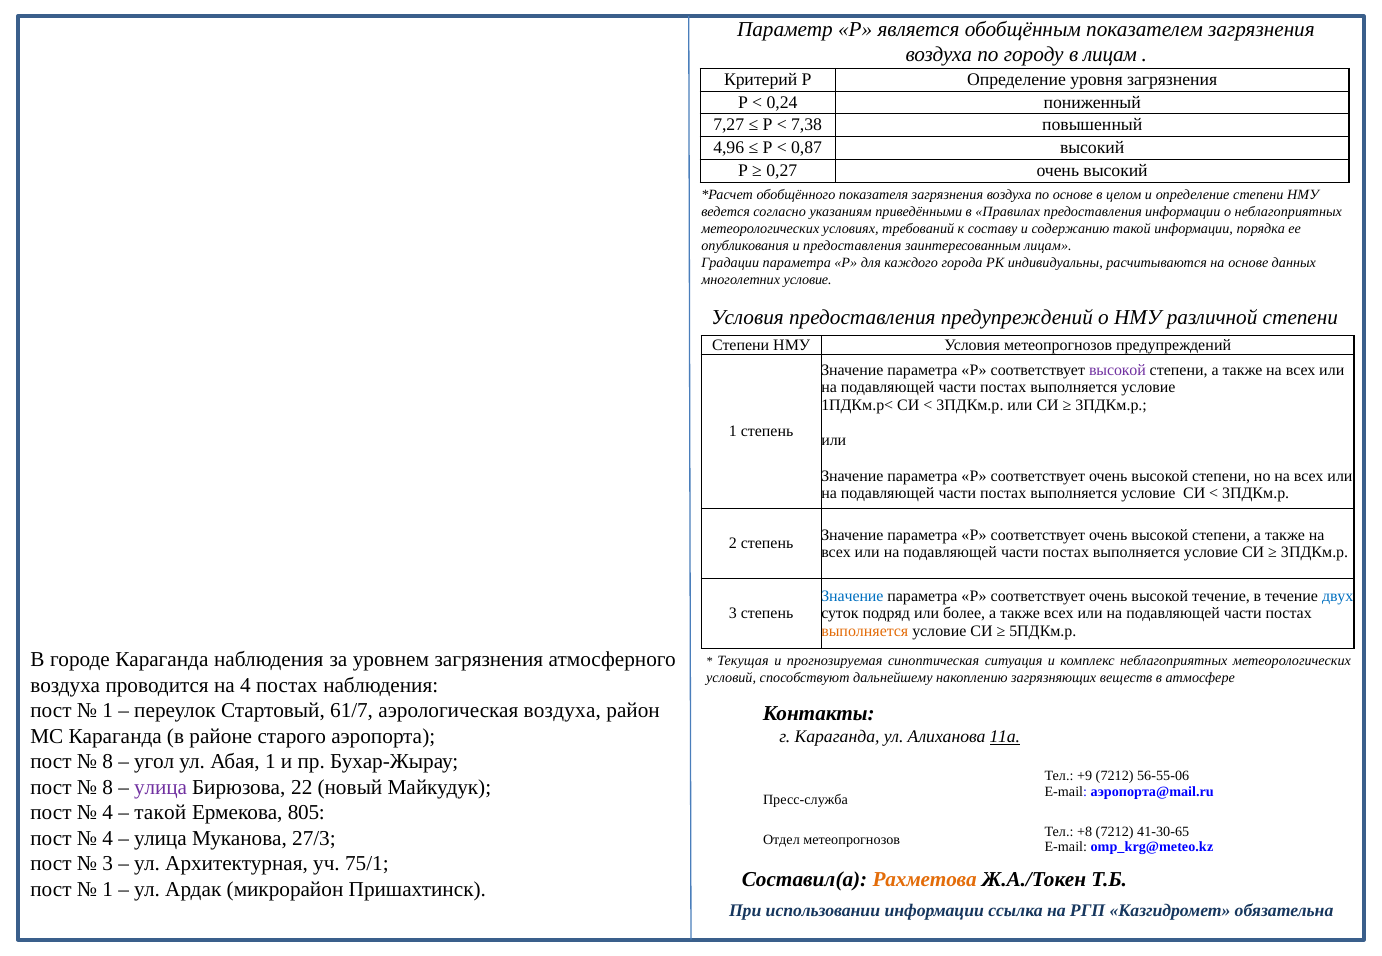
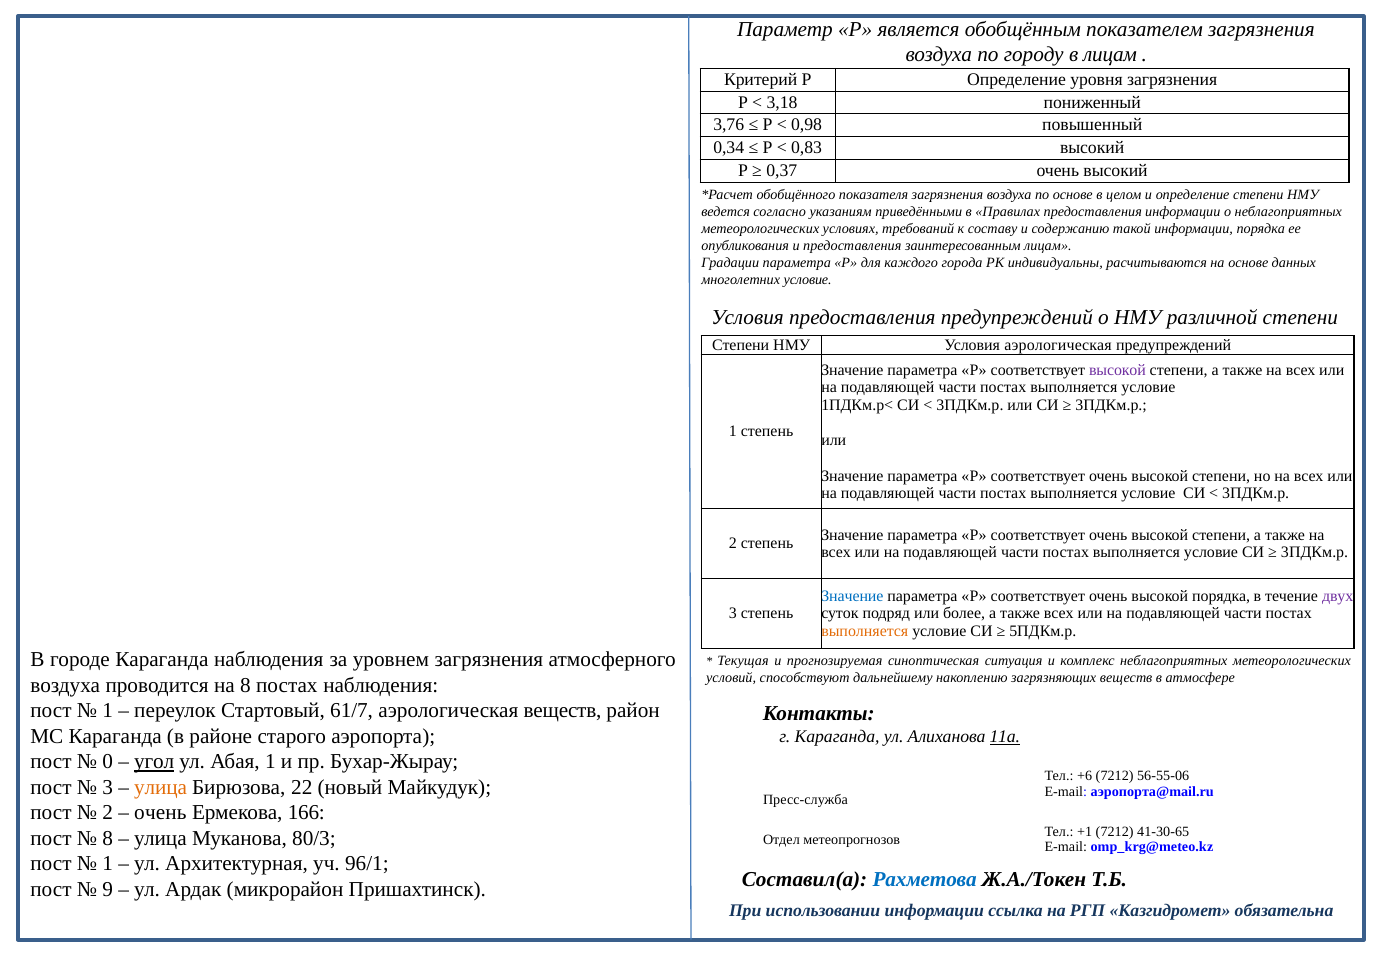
0,24: 0,24 -> 3,18 (782, 102)
7,27: 7,27 -> 3,76 (729, 125)
7,38: 7,38 -> 0,98 (807, 125)
4,96: 4,96 -> 0,34 (729, 148)
0,87: 0,87 -> 0,83 (807, 148)
0,27: 0,27 -> 0,37 (782, 171)
Условия метеопрогнозов: метеопрогнозов -> аэрологическая (1058, 346)
высокой течение: течение -> порядка (1221, 596)
двух colour: blue -> purple (1338, 596)
на 4: 4 -> 8 (245, 686)
аэрологическая воздуха: воздуха -> веществ (563, 711)
8: 8 -> 0 (108, 763)
угол underline: none -> present (154, 763)
+9: +9 -> +6 (1085, 777)
8: 8 -> 3 (108, 788)
улица colour: purple -> orange (161, 788)
4: 4 -> 2 (108, 814)
такой: такой -> очень (160, 814)
805: 805 -> 166 (306, 814)
+8: +8 -> +1 (1085, 832)
4: 4 -> 8 (108, 839)
27/3: 27/3 -> 80/3 (314, 839)
3: 3 -> 1 (108, 865)
75/1: 75/1 -> 96/1 (367, 865)
Рахметова colour: orange -> blue (925, 880)
1: 1 -> 9 (108, 890)
